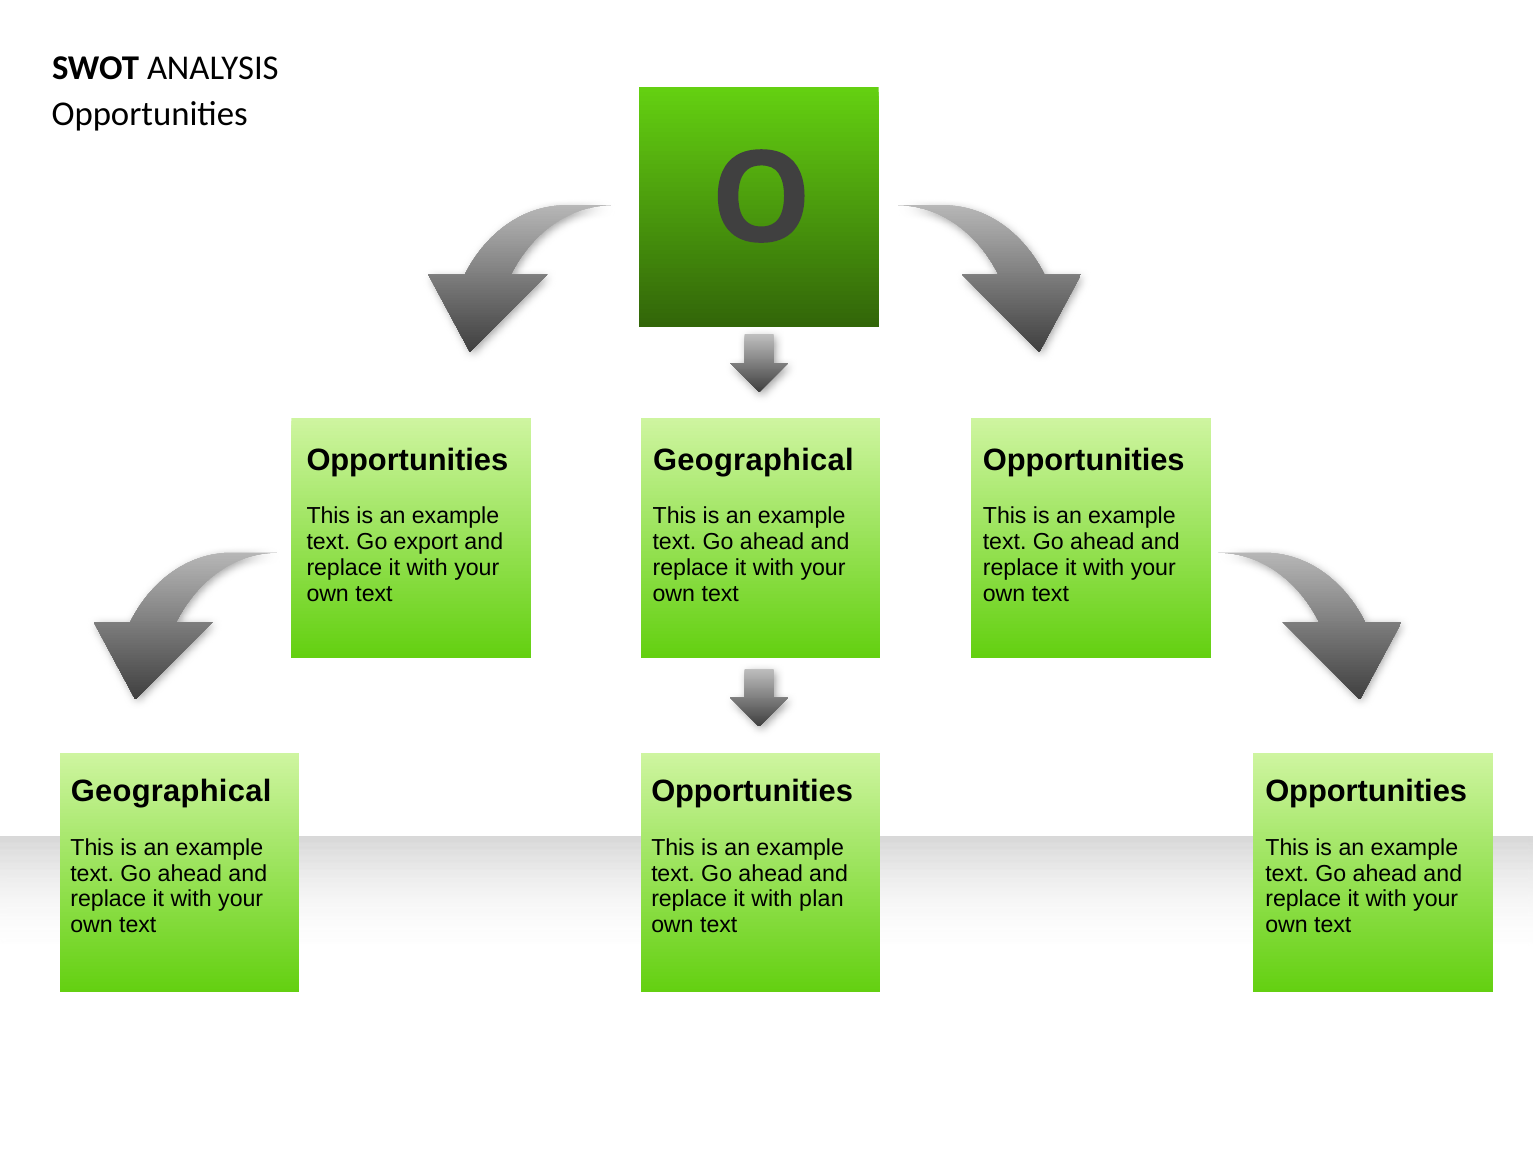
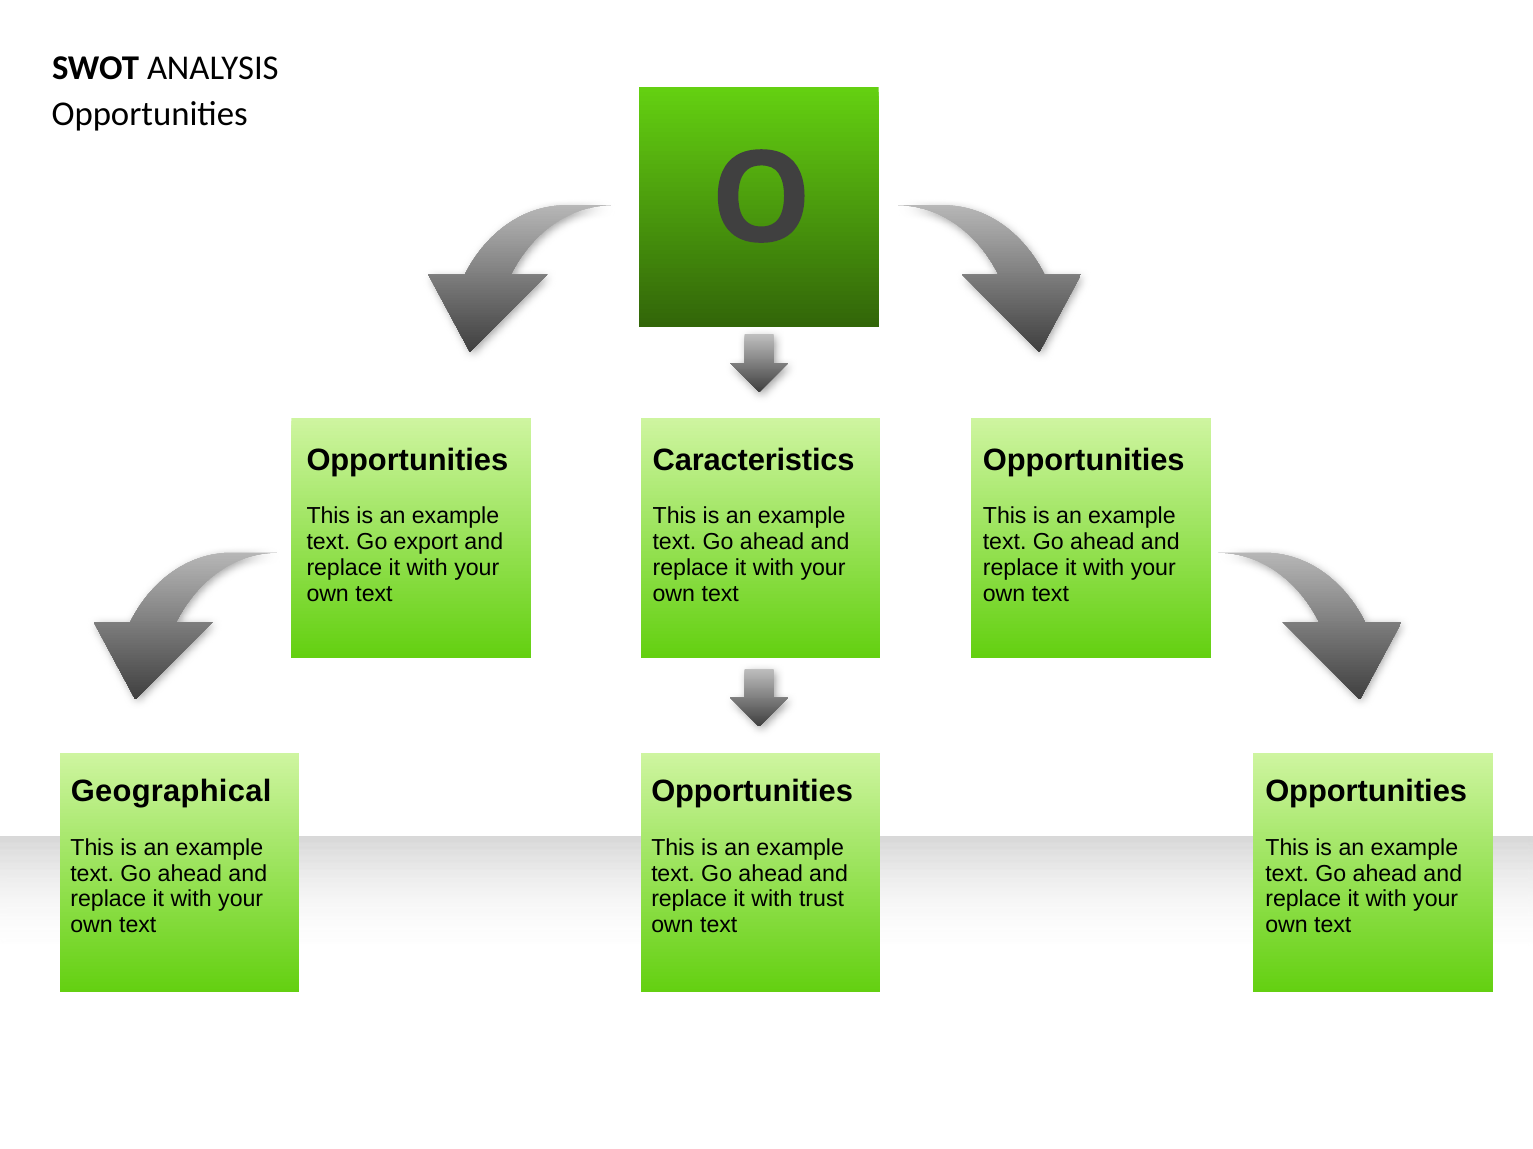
Geographical: Geographical -> Caracteristics (754, 460)
plan: plan -> trust (822, 900)
